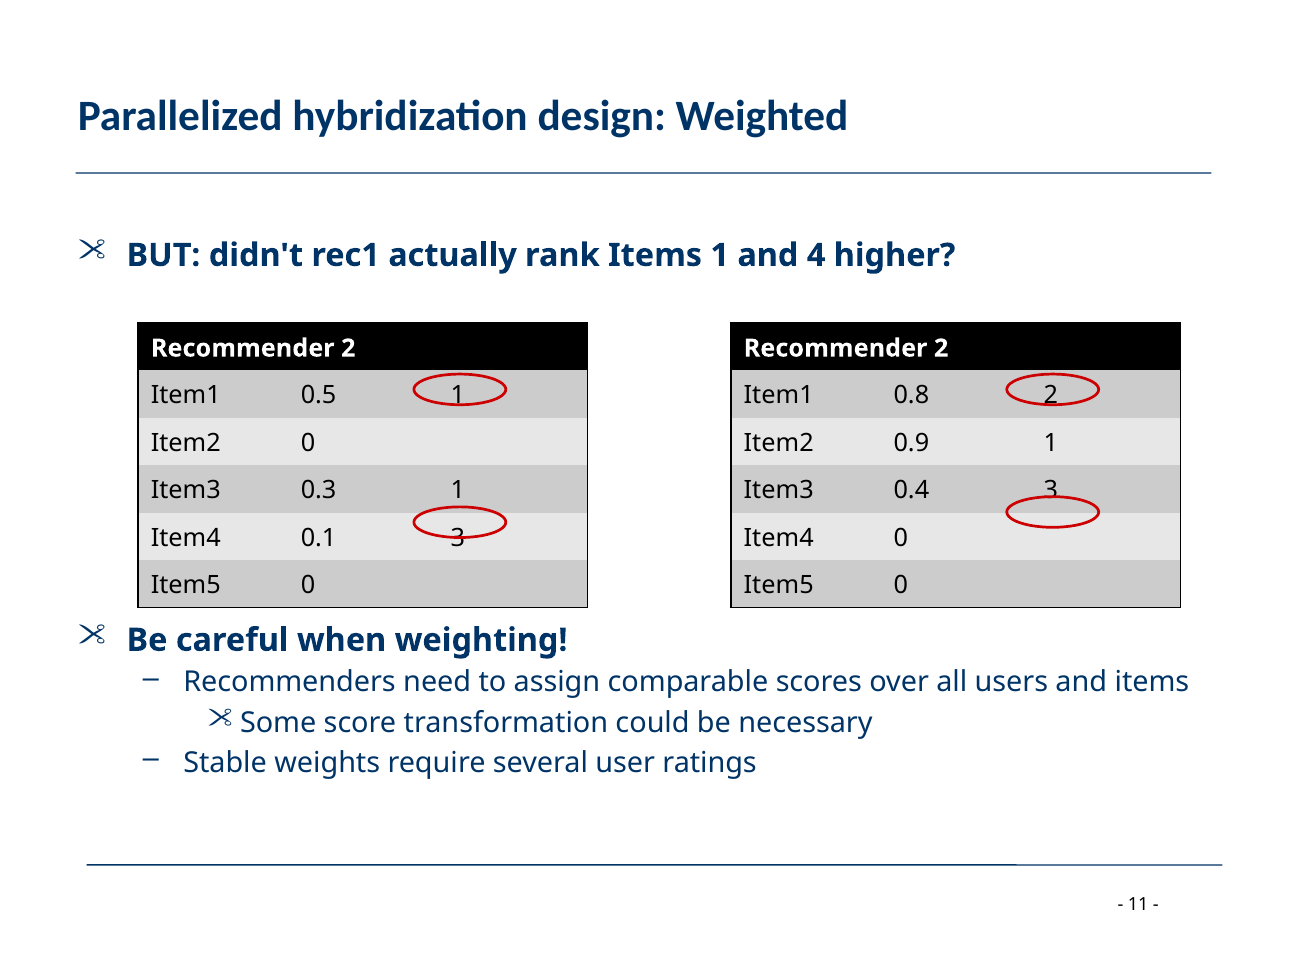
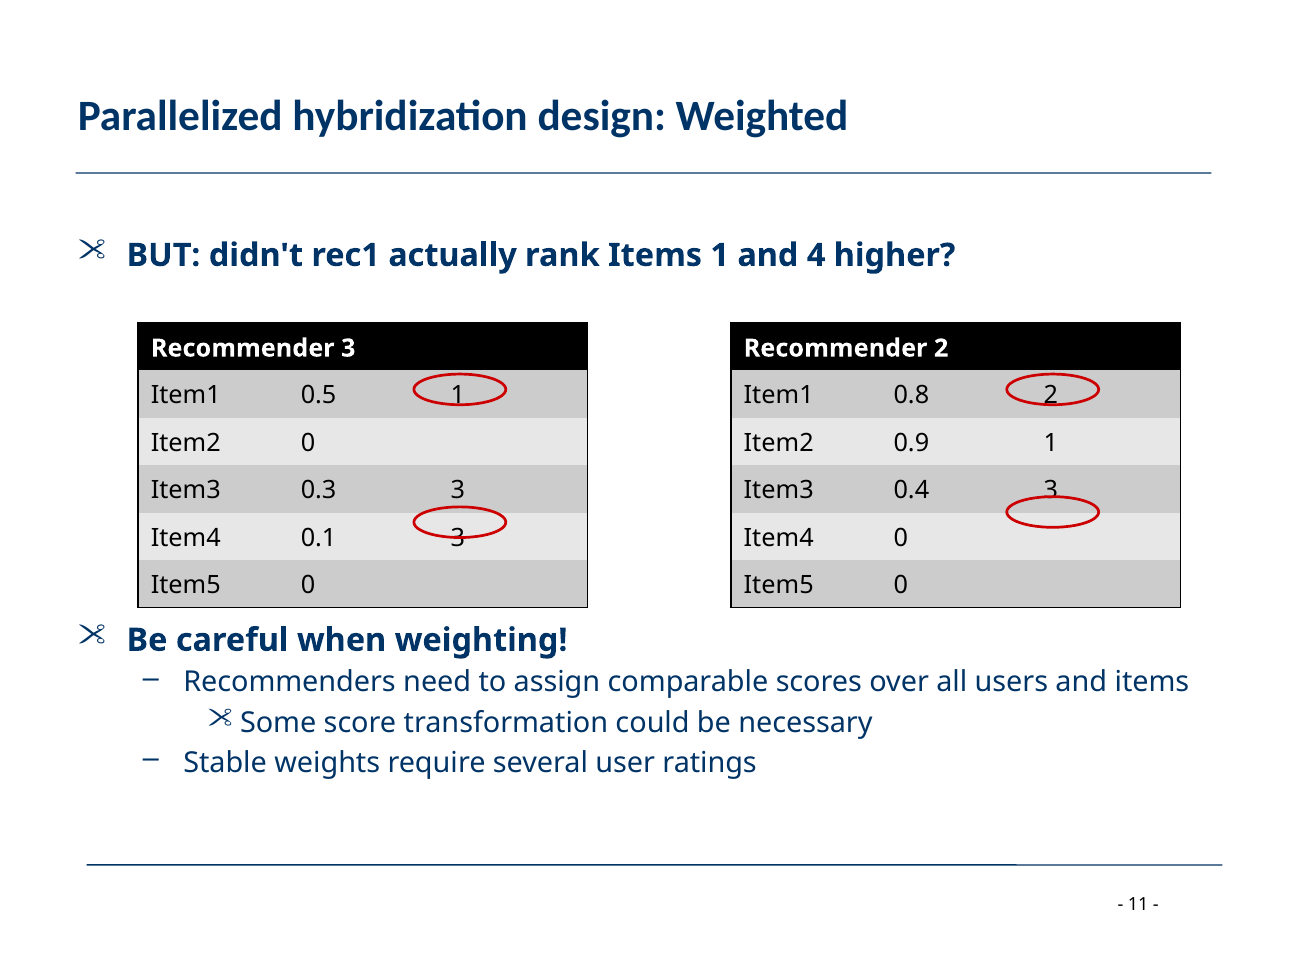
2: 2 -> 3 (348, 348)
0.3 1: 1 -> 3 (458, 491)
